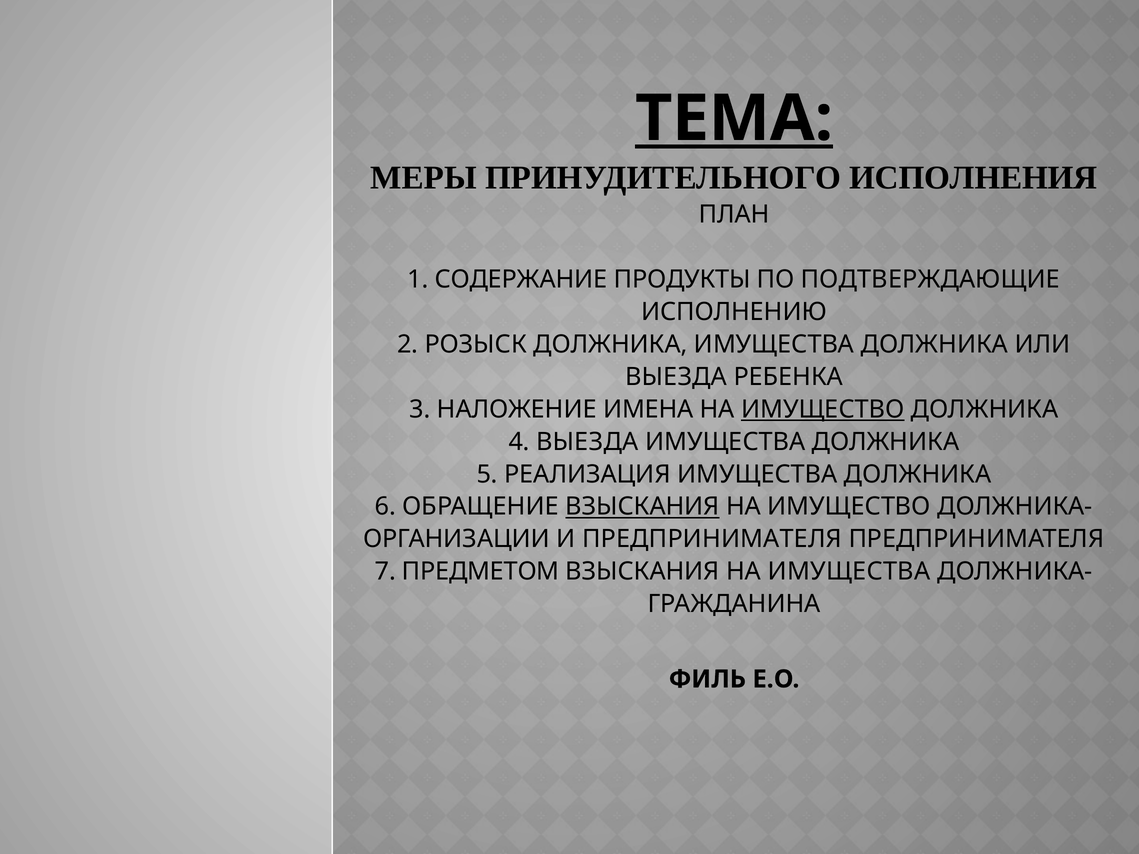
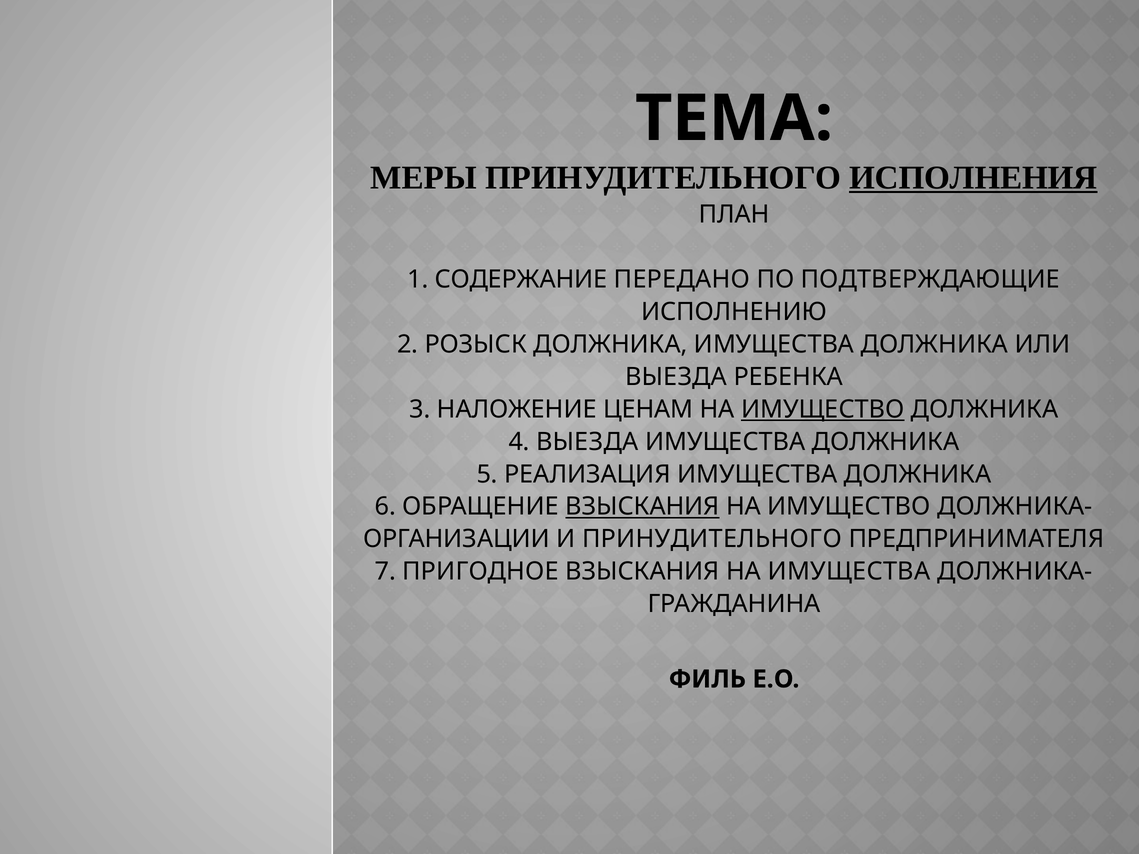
ТЕМА underline: present -> none (734, 119)
ИСПОЛНЕНИЯ underline: none -> present (973, 178)
ПРОДУКТЫ: ПРОДУКТЫ -> ПЕРЕДАНО (682, 280)
ИМЕНА: ИМЕНА -> ЦЕНАМ (648, 409)
И ПРЕДПРИНИМАТЕЛЯ: ПРЕДПРИНИМАТЕЛЯ -> ПРИНУДИТЕЛЬНОГО (712, 539)
ПРЕДМЕТОМ: ПРЕДМЕТОМ -> ПРИГОДНОЕ (480, 572)
